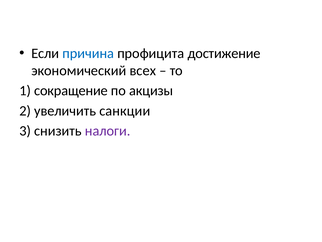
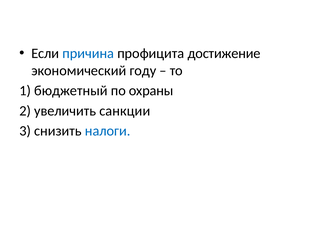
всех: всех -> году (143, 71)
сокращение: сокращение -> бюджетный (71, 91)
акцизы: акцизы -> охраны (151, 91)
налоги colour: purple -> blue (108, 131)
